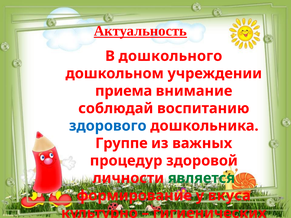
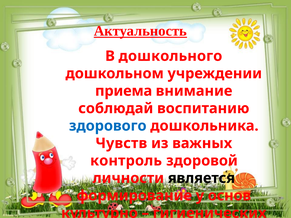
Группе: Группе -> Чувств (121, 143)
процедур: процедур -> контроль (126, 161)
является colour: green -> black (201, 178)
вкуса: вкуса -> основ (229, 196)
